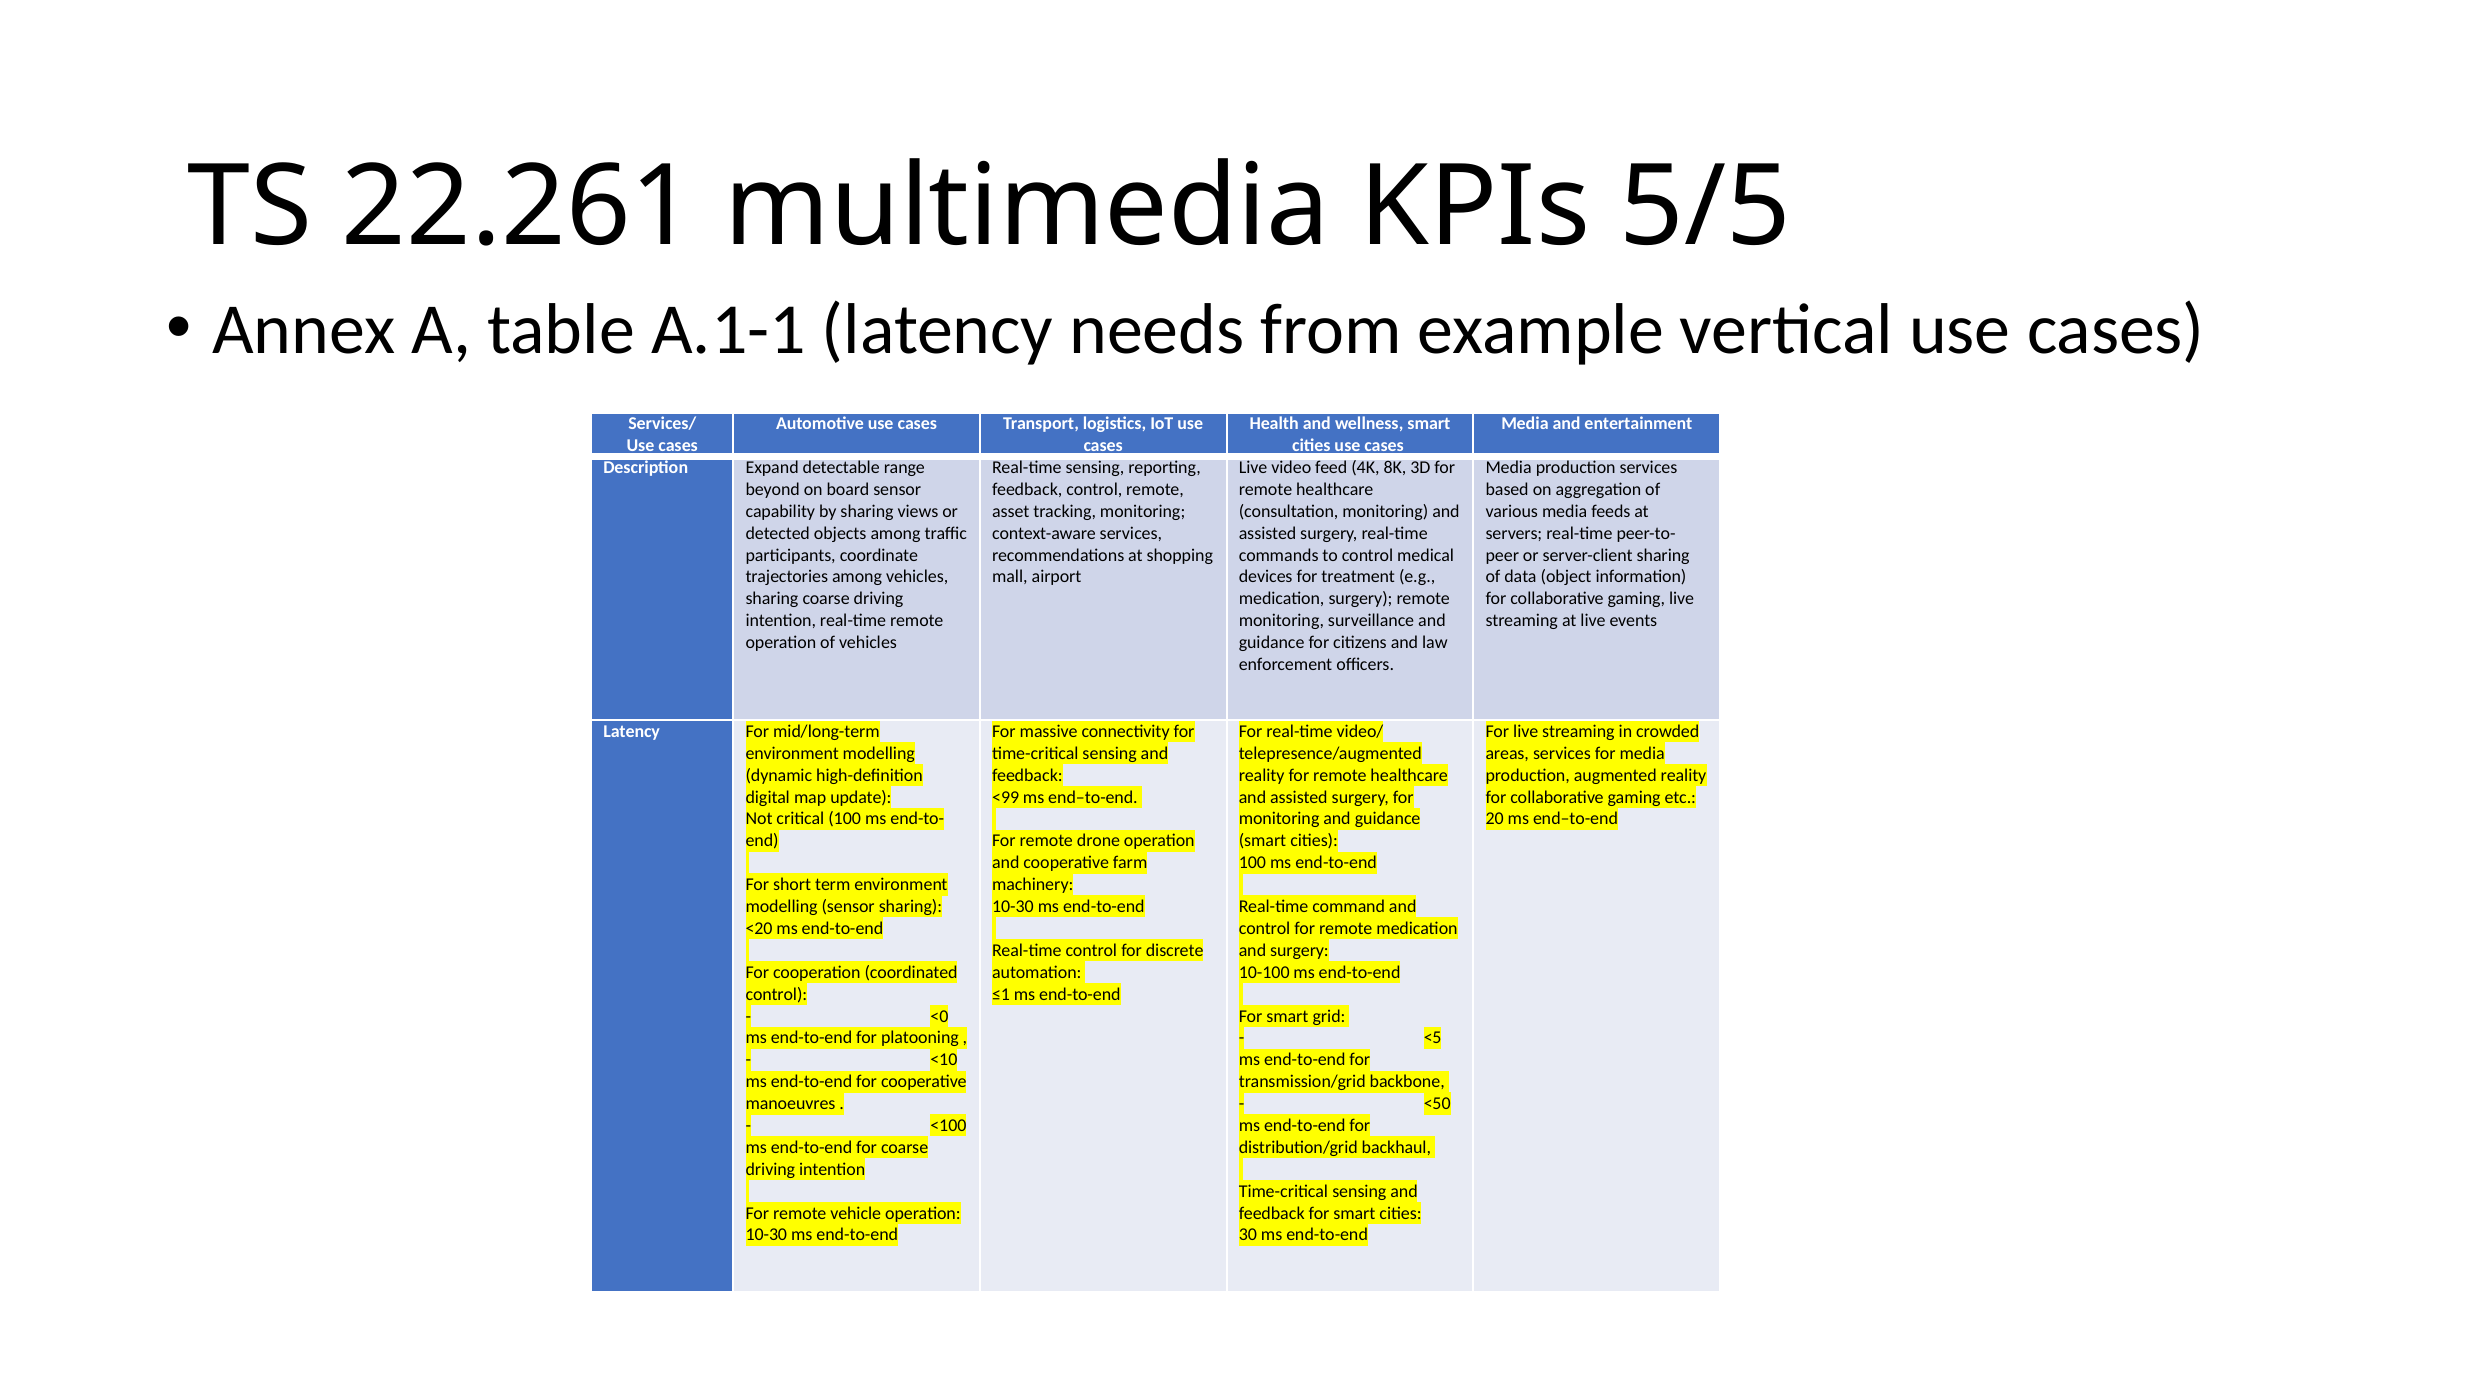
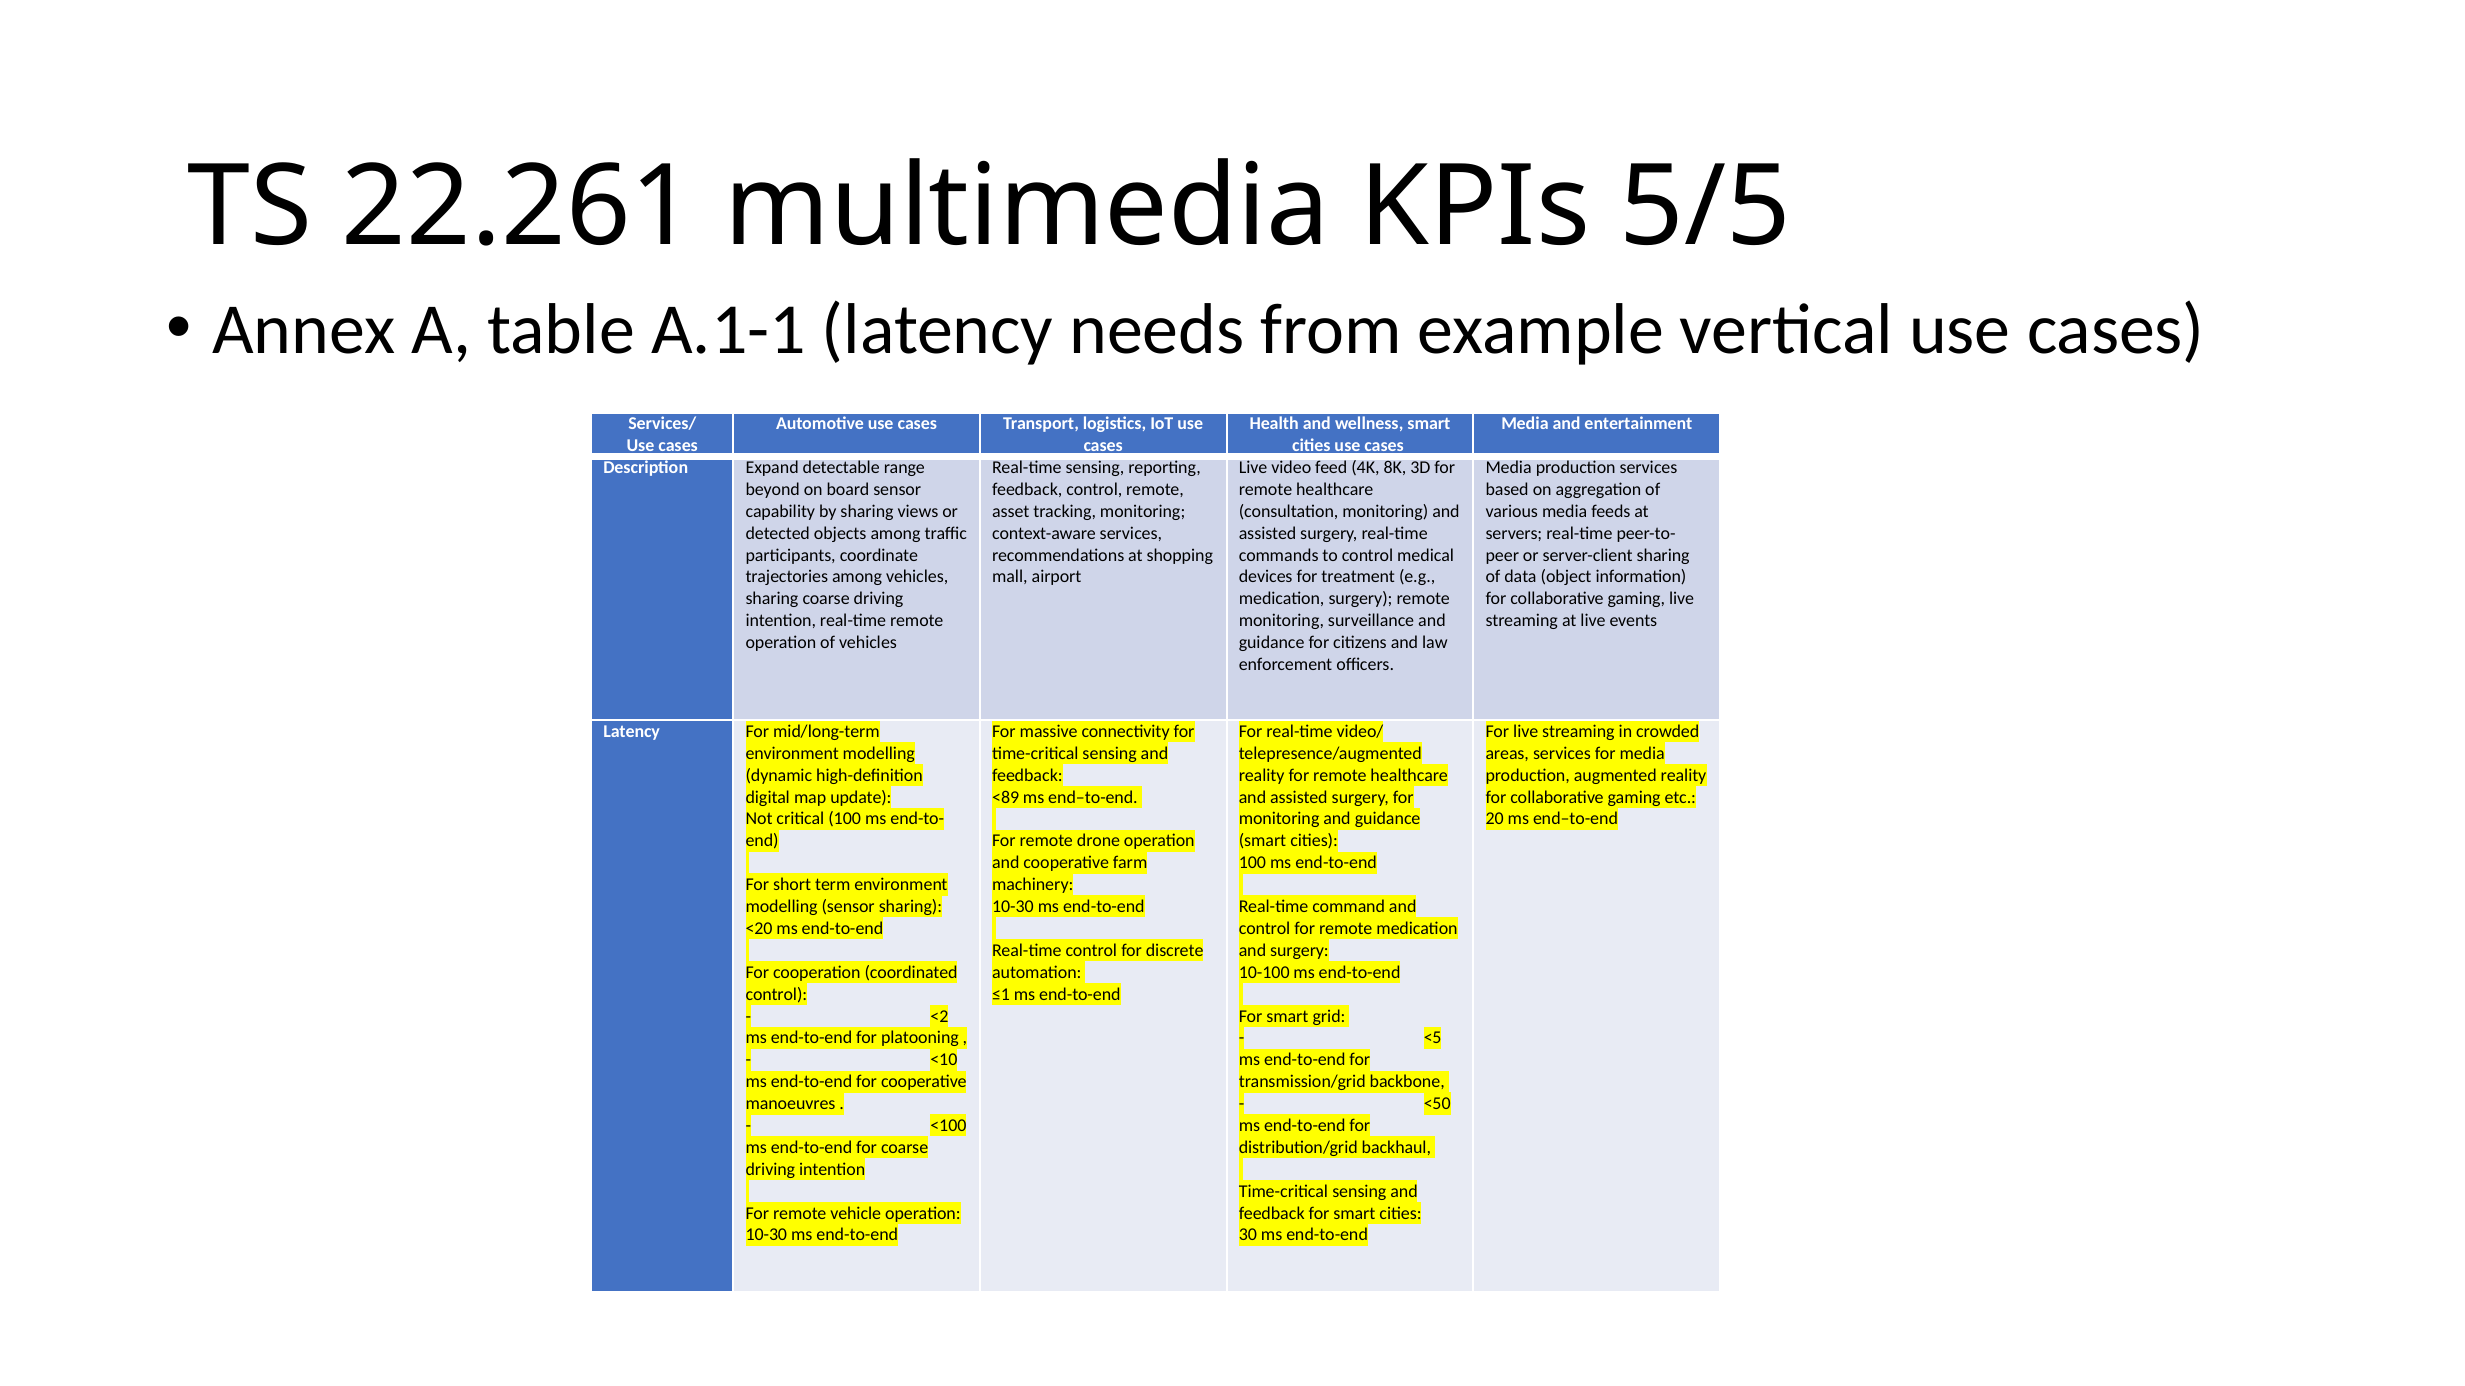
<99: <99 -> <89 (1006, 797)
<0: <0 -> <2 (939, 1016)
